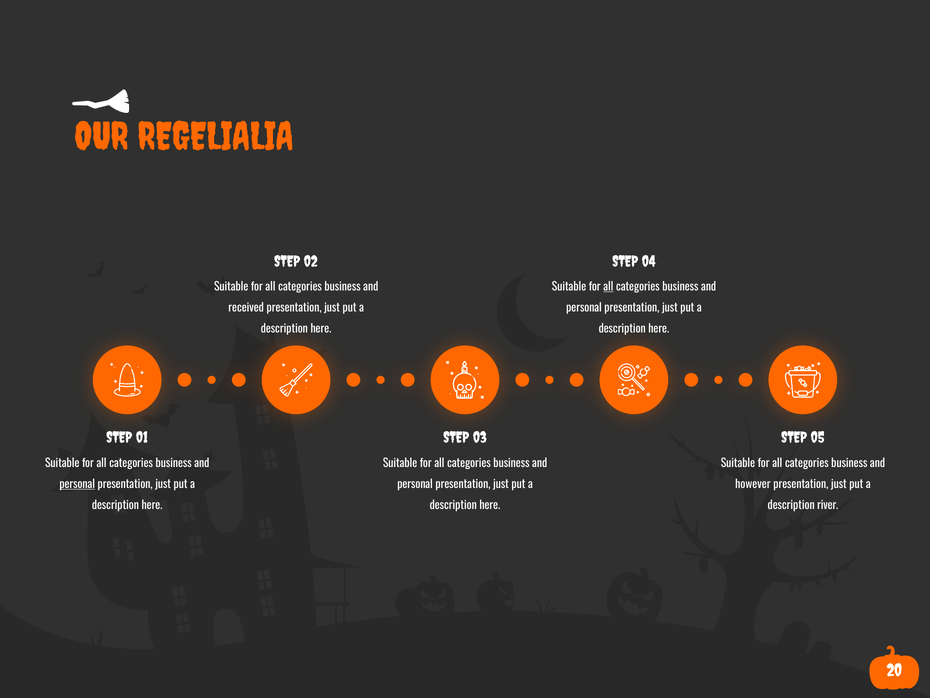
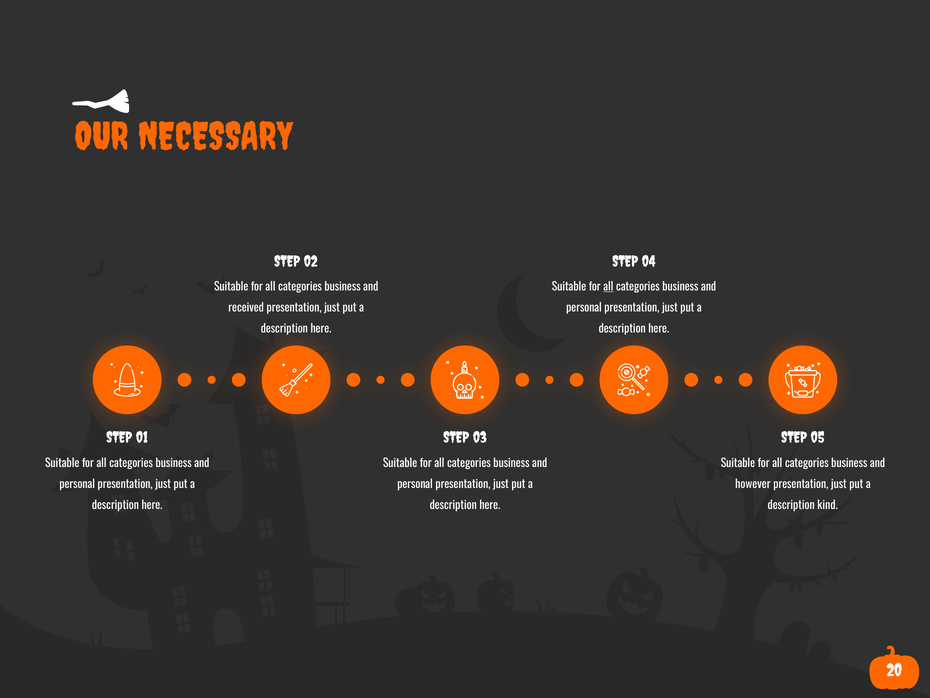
REGELIALIA: REGELIALIA -> NECESSARY (215, 137)
personal underline: present -> none (77, 484)
river: river -> kind (828, 505)
